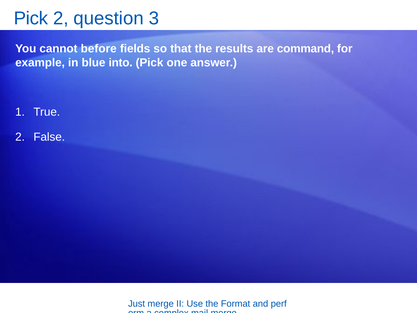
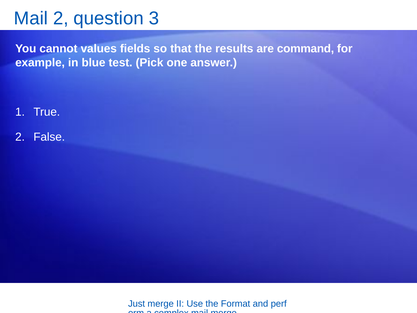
Pick: Pick -> Mail (31, 19)
before: before -> values (99, 49)
into: into -> test (121, 63)
